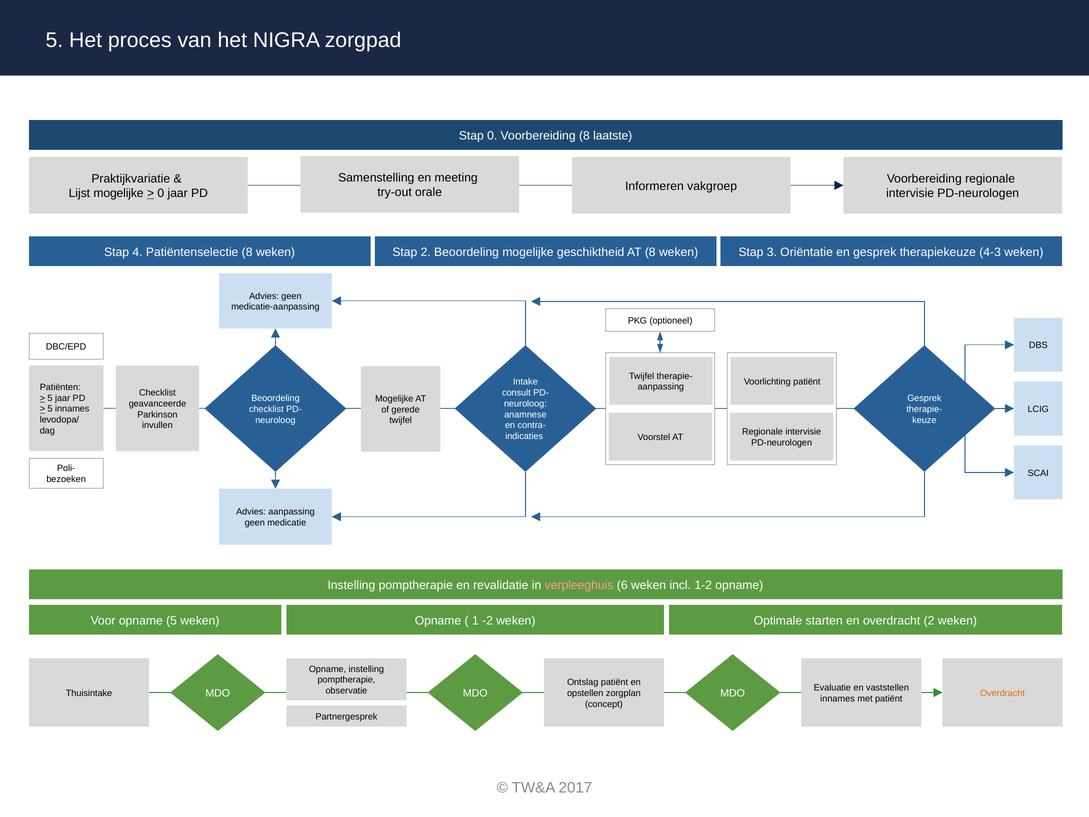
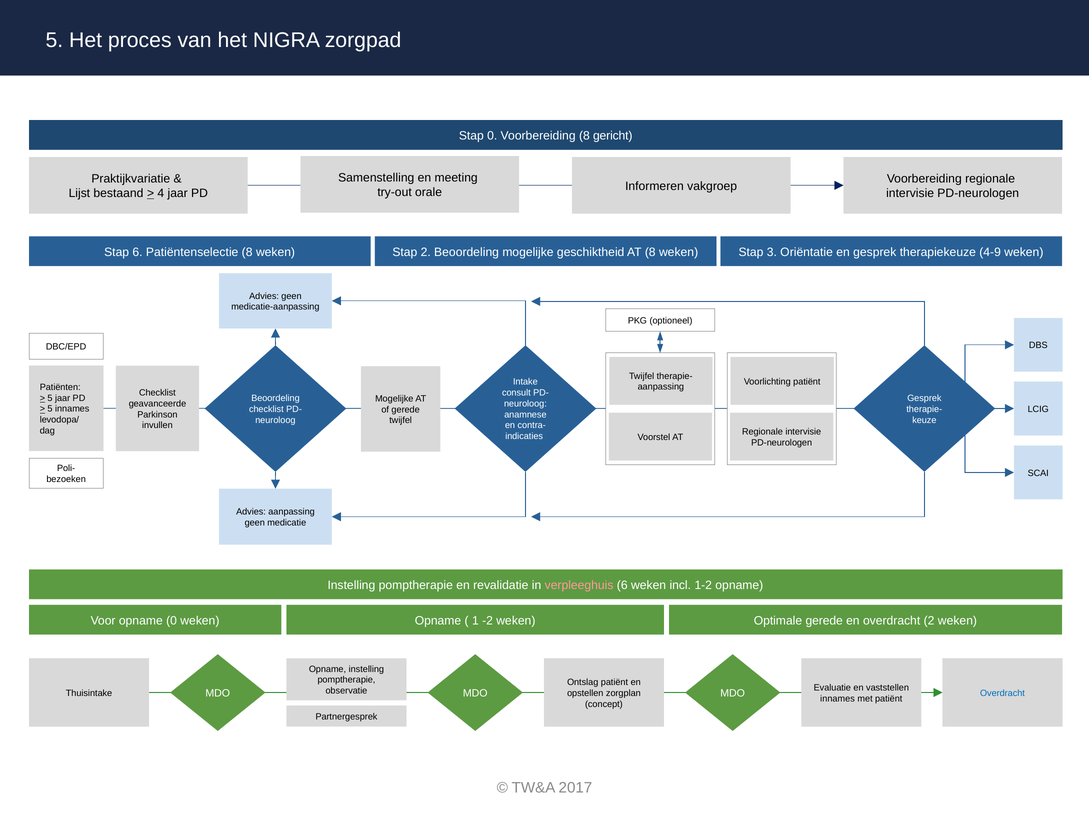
laatste: laatste -> gericht (613, 136)
Lijst mogelijke: mogelijke -> bestaand (118, 193)
0: 0 -> 4 (161, 193)
Stap 4: 4 -> 6 (138, 252)
4-3: 4-3 -> 4-9 (990, 252)
opname 5: 5 -> 0 (172, 620)
Optimale starten: starten -> gerede (824, 620)
Overdracht colour: orange -> blue (1002, 693)
